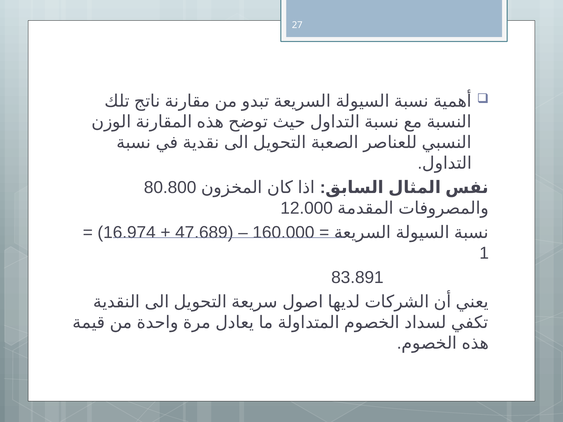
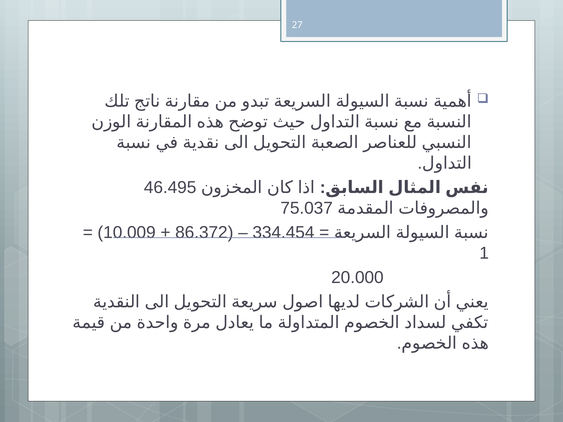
80.800: 80.800 -> 46.495 (170, 188)
12.000: 12.000 -> 75.037 (307, 208)
16.974: 16.974 -> 10.009 (129, 233)
47.689: 47.689 -> 86.372 (201, 233)
160.000: 160.000 -> 334.454 (283, 233)
83.891: 83.891 -> 20.000 (357, 278)
